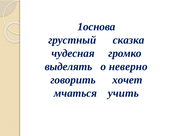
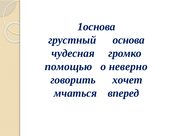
сказка: сказка -> основа (129, 40)
выделять: выделять -> помощью (68, 66)
учить: учить -> вперед (124, 93)
